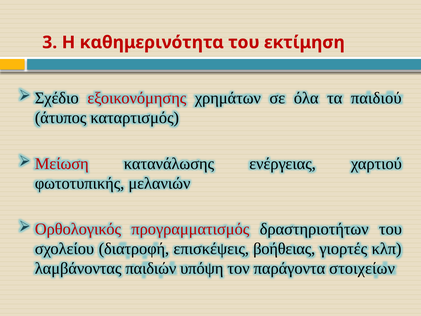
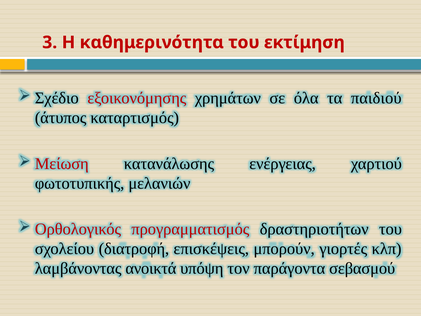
βοήθειας: βοήθειας -> μπορούν (284, 249)
παιδιών: παιδιών -> ανοικτά (151, 268)
στοιχείων: στοιχείων -> σεβασμού (362, 268)
